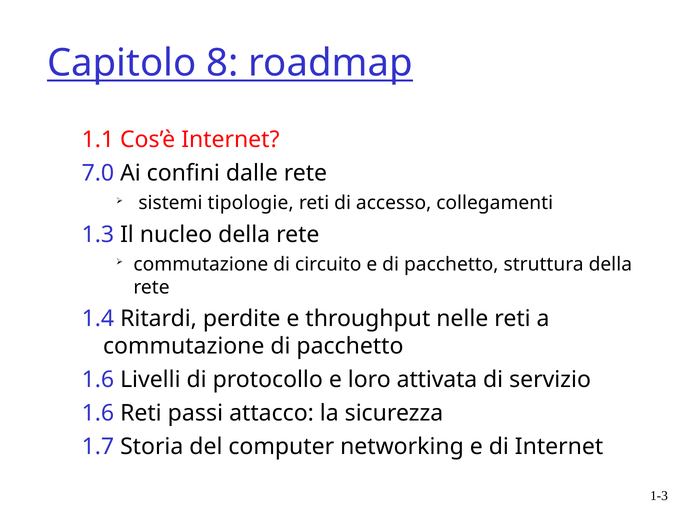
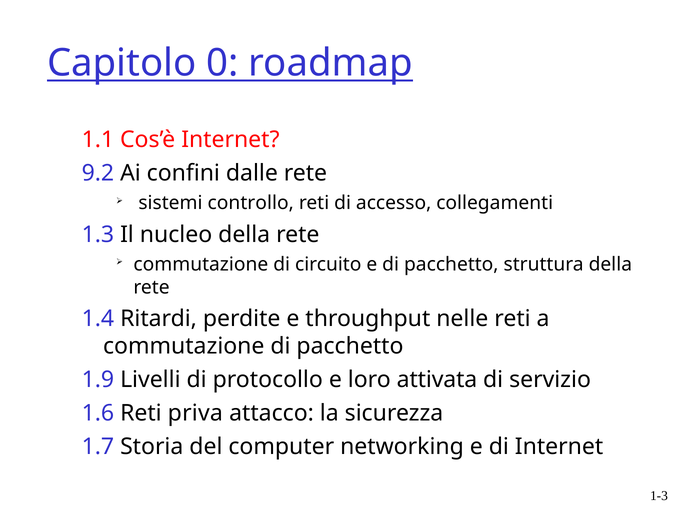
8: 8 -> 0 (222, 63)
7.0: 7.0 -> 9.2 (98, 173)
tipologie: tipologie -> controllo (251, 203)
1.6: 1.6 -> 1.9 (98, 380)
passi: passi -> priva (195, 413)
